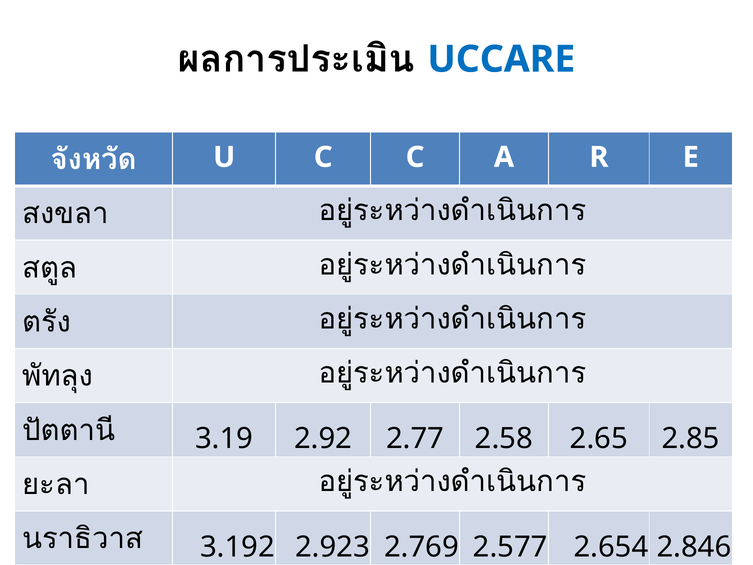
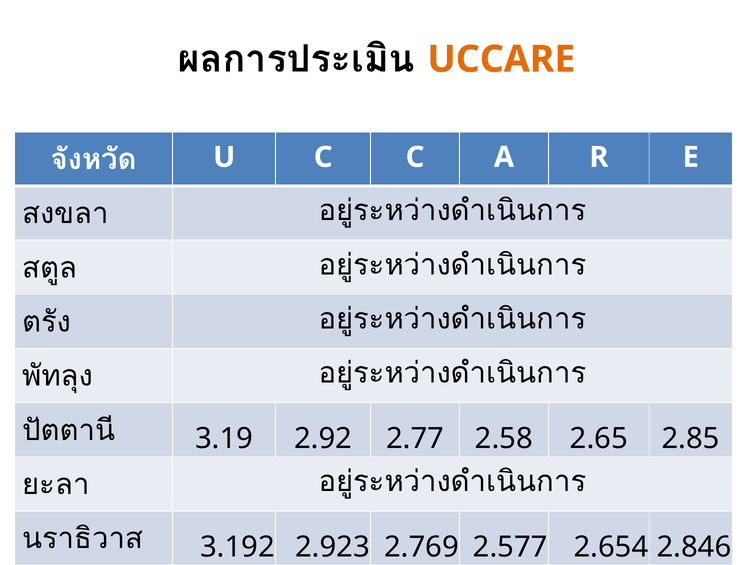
UCCARE colour: blue -> orange (501, 59)
